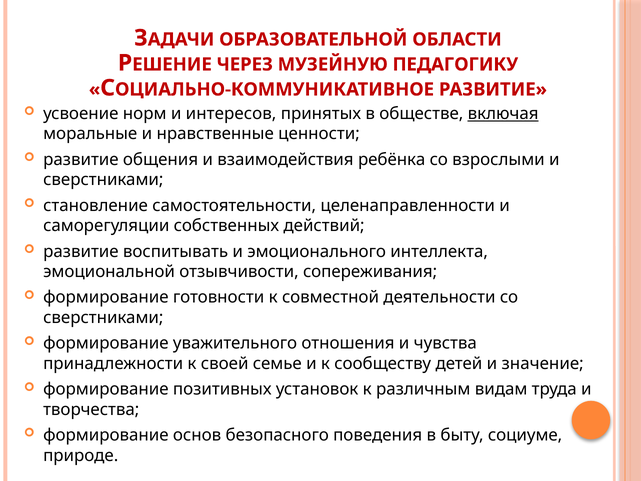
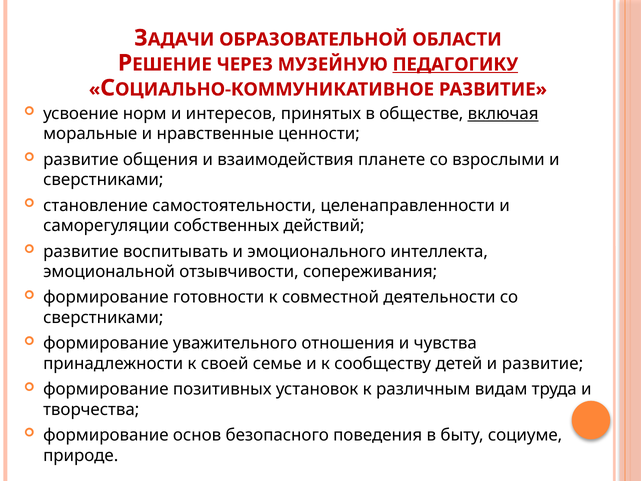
ПЕДАГОГИКУ underline: none -> present (455, 64)
ребёнка: ребёнка -> планете (392, 159)
и значение: значение -> развитие (543, 363)
